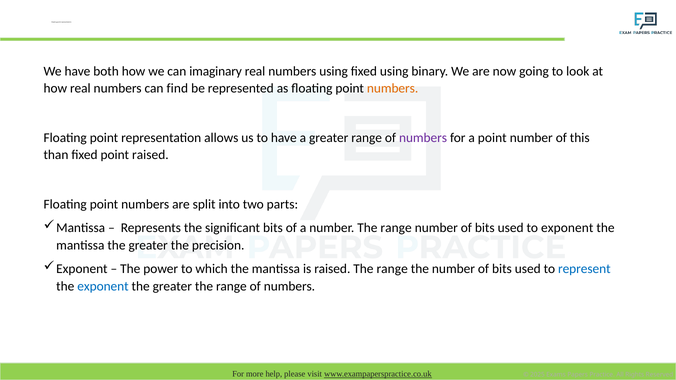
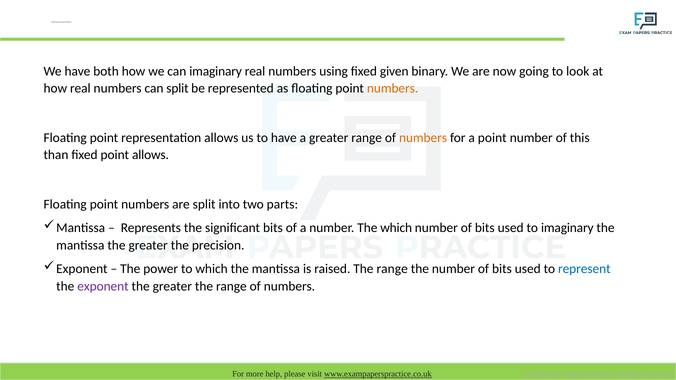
fixed using: using -> given (394, 71)
can find: find -> split (177, 89)
numbers colour: purple -> orange (423, 138)
point raised: raised -> allows (150, 155)
number The range: range -> which (396, 228)
to exponent: exponent -> imaginary (567, 228)
exponent colour: blue -> purple (103, 286)
